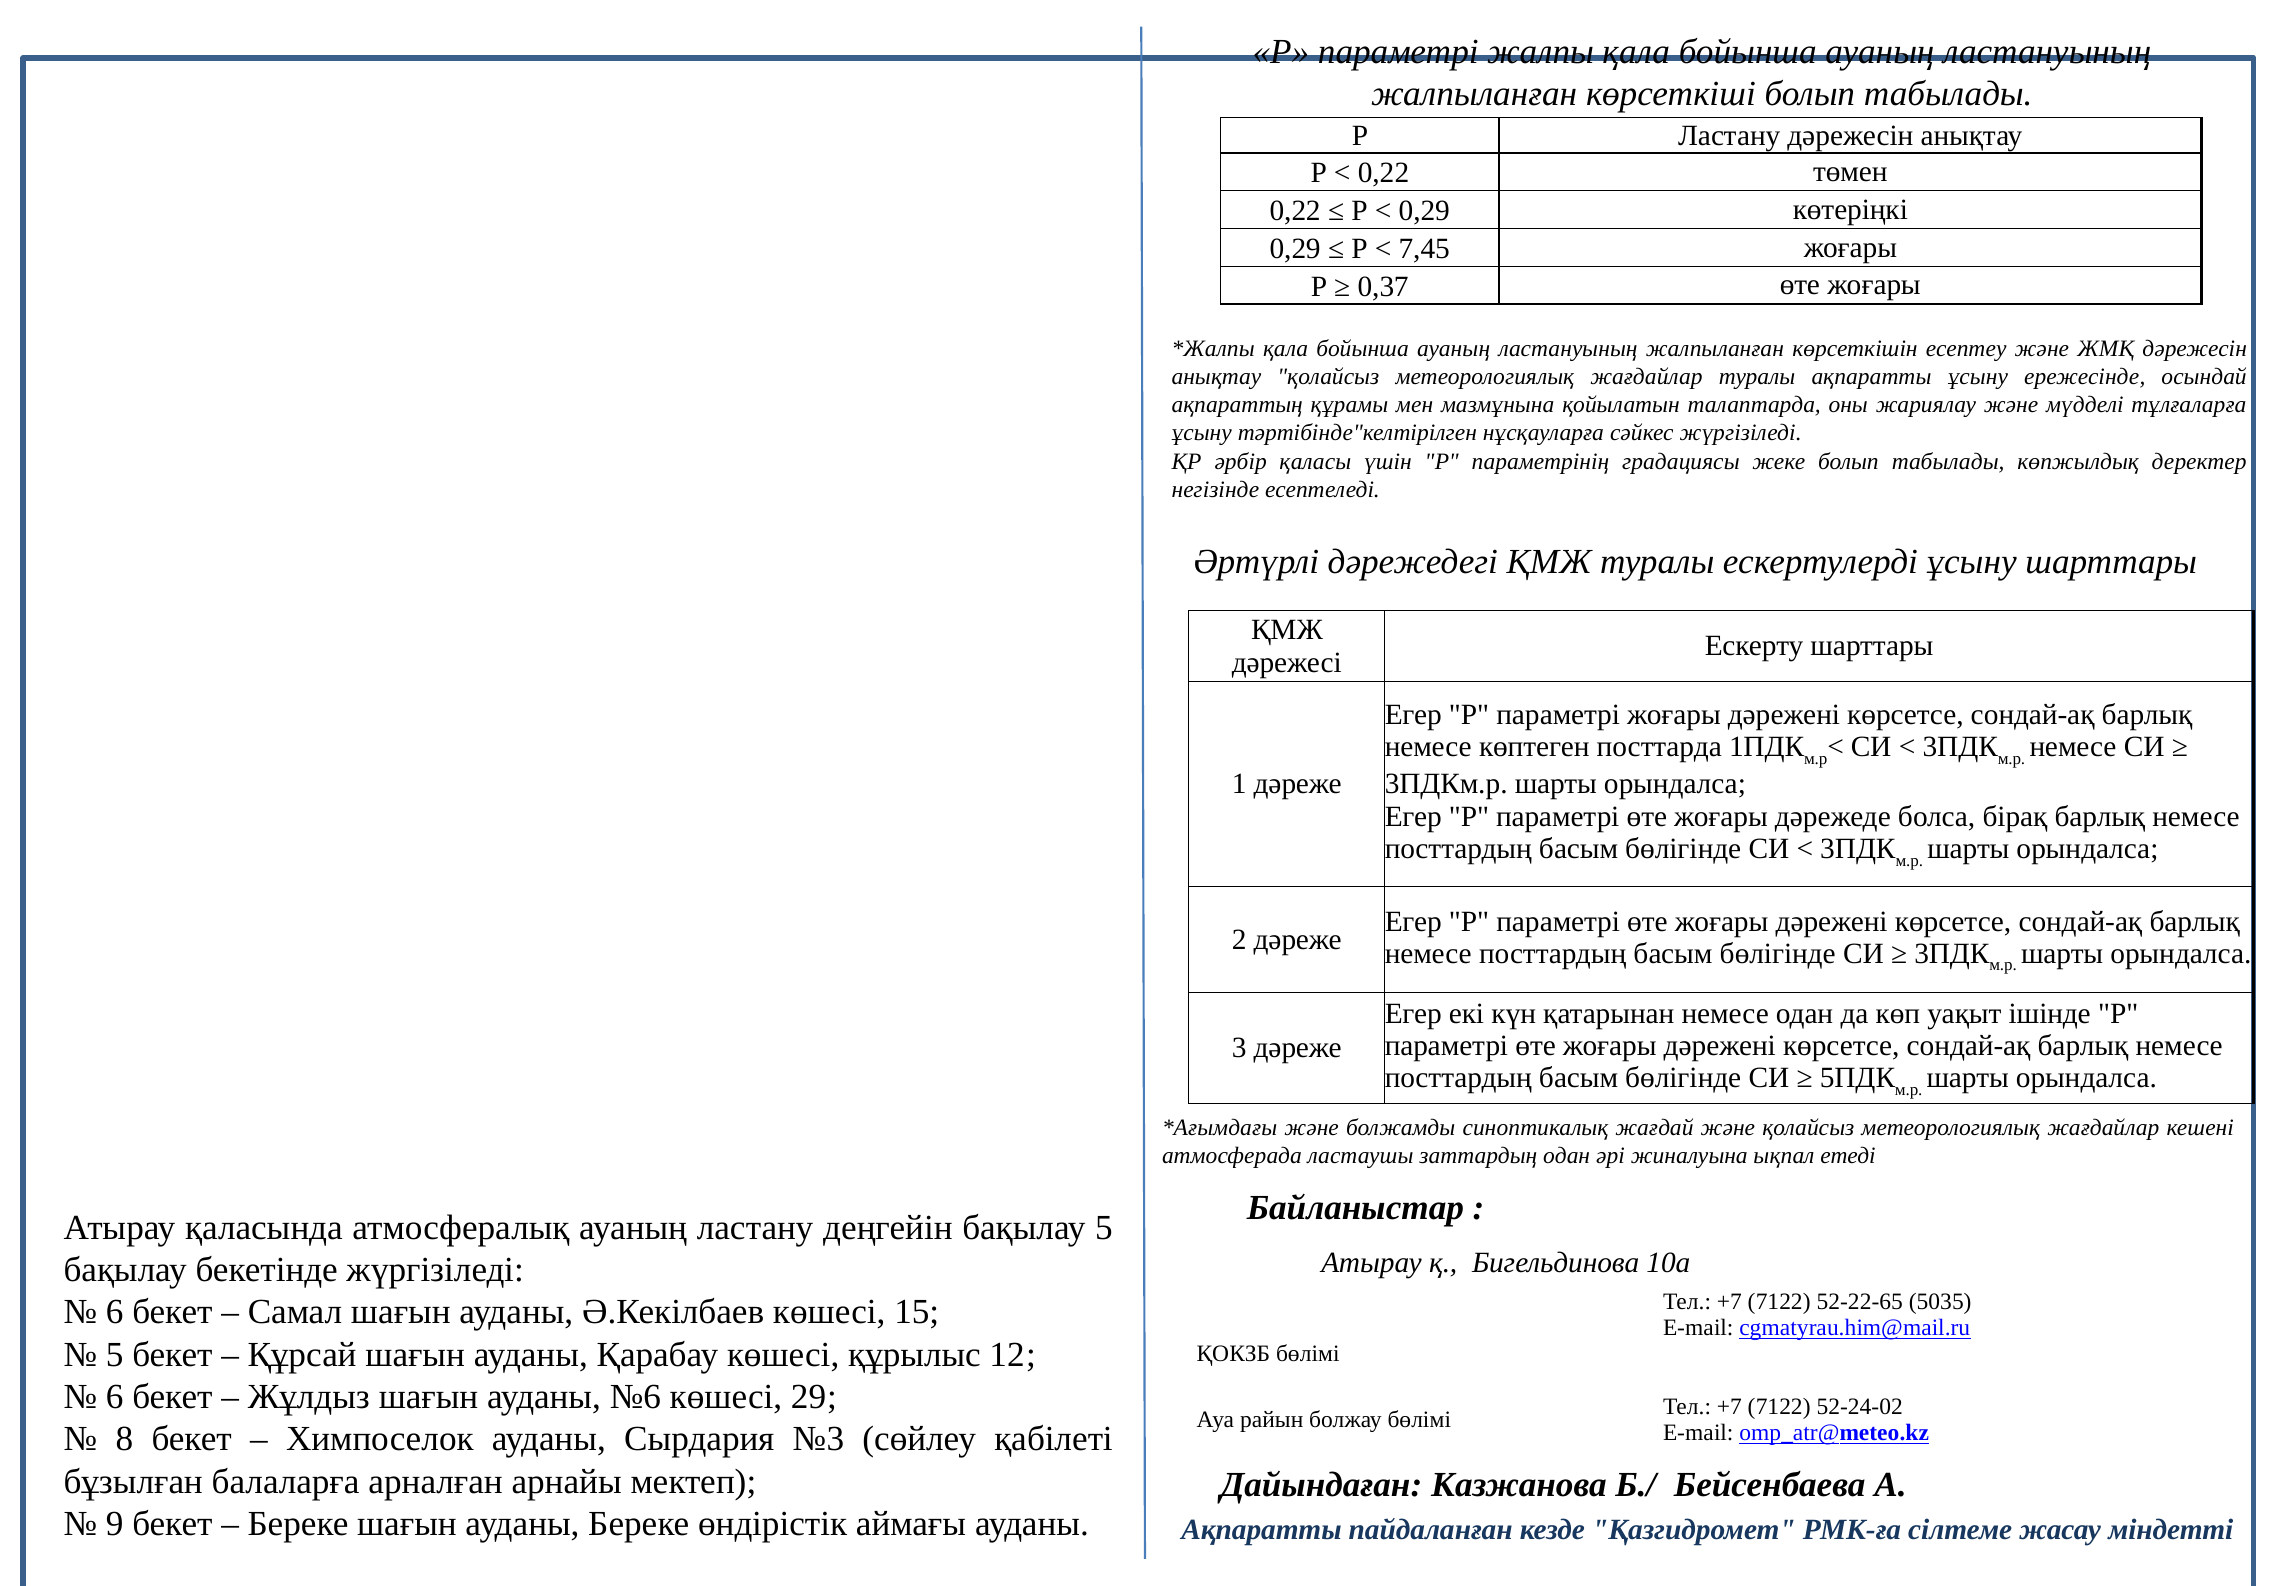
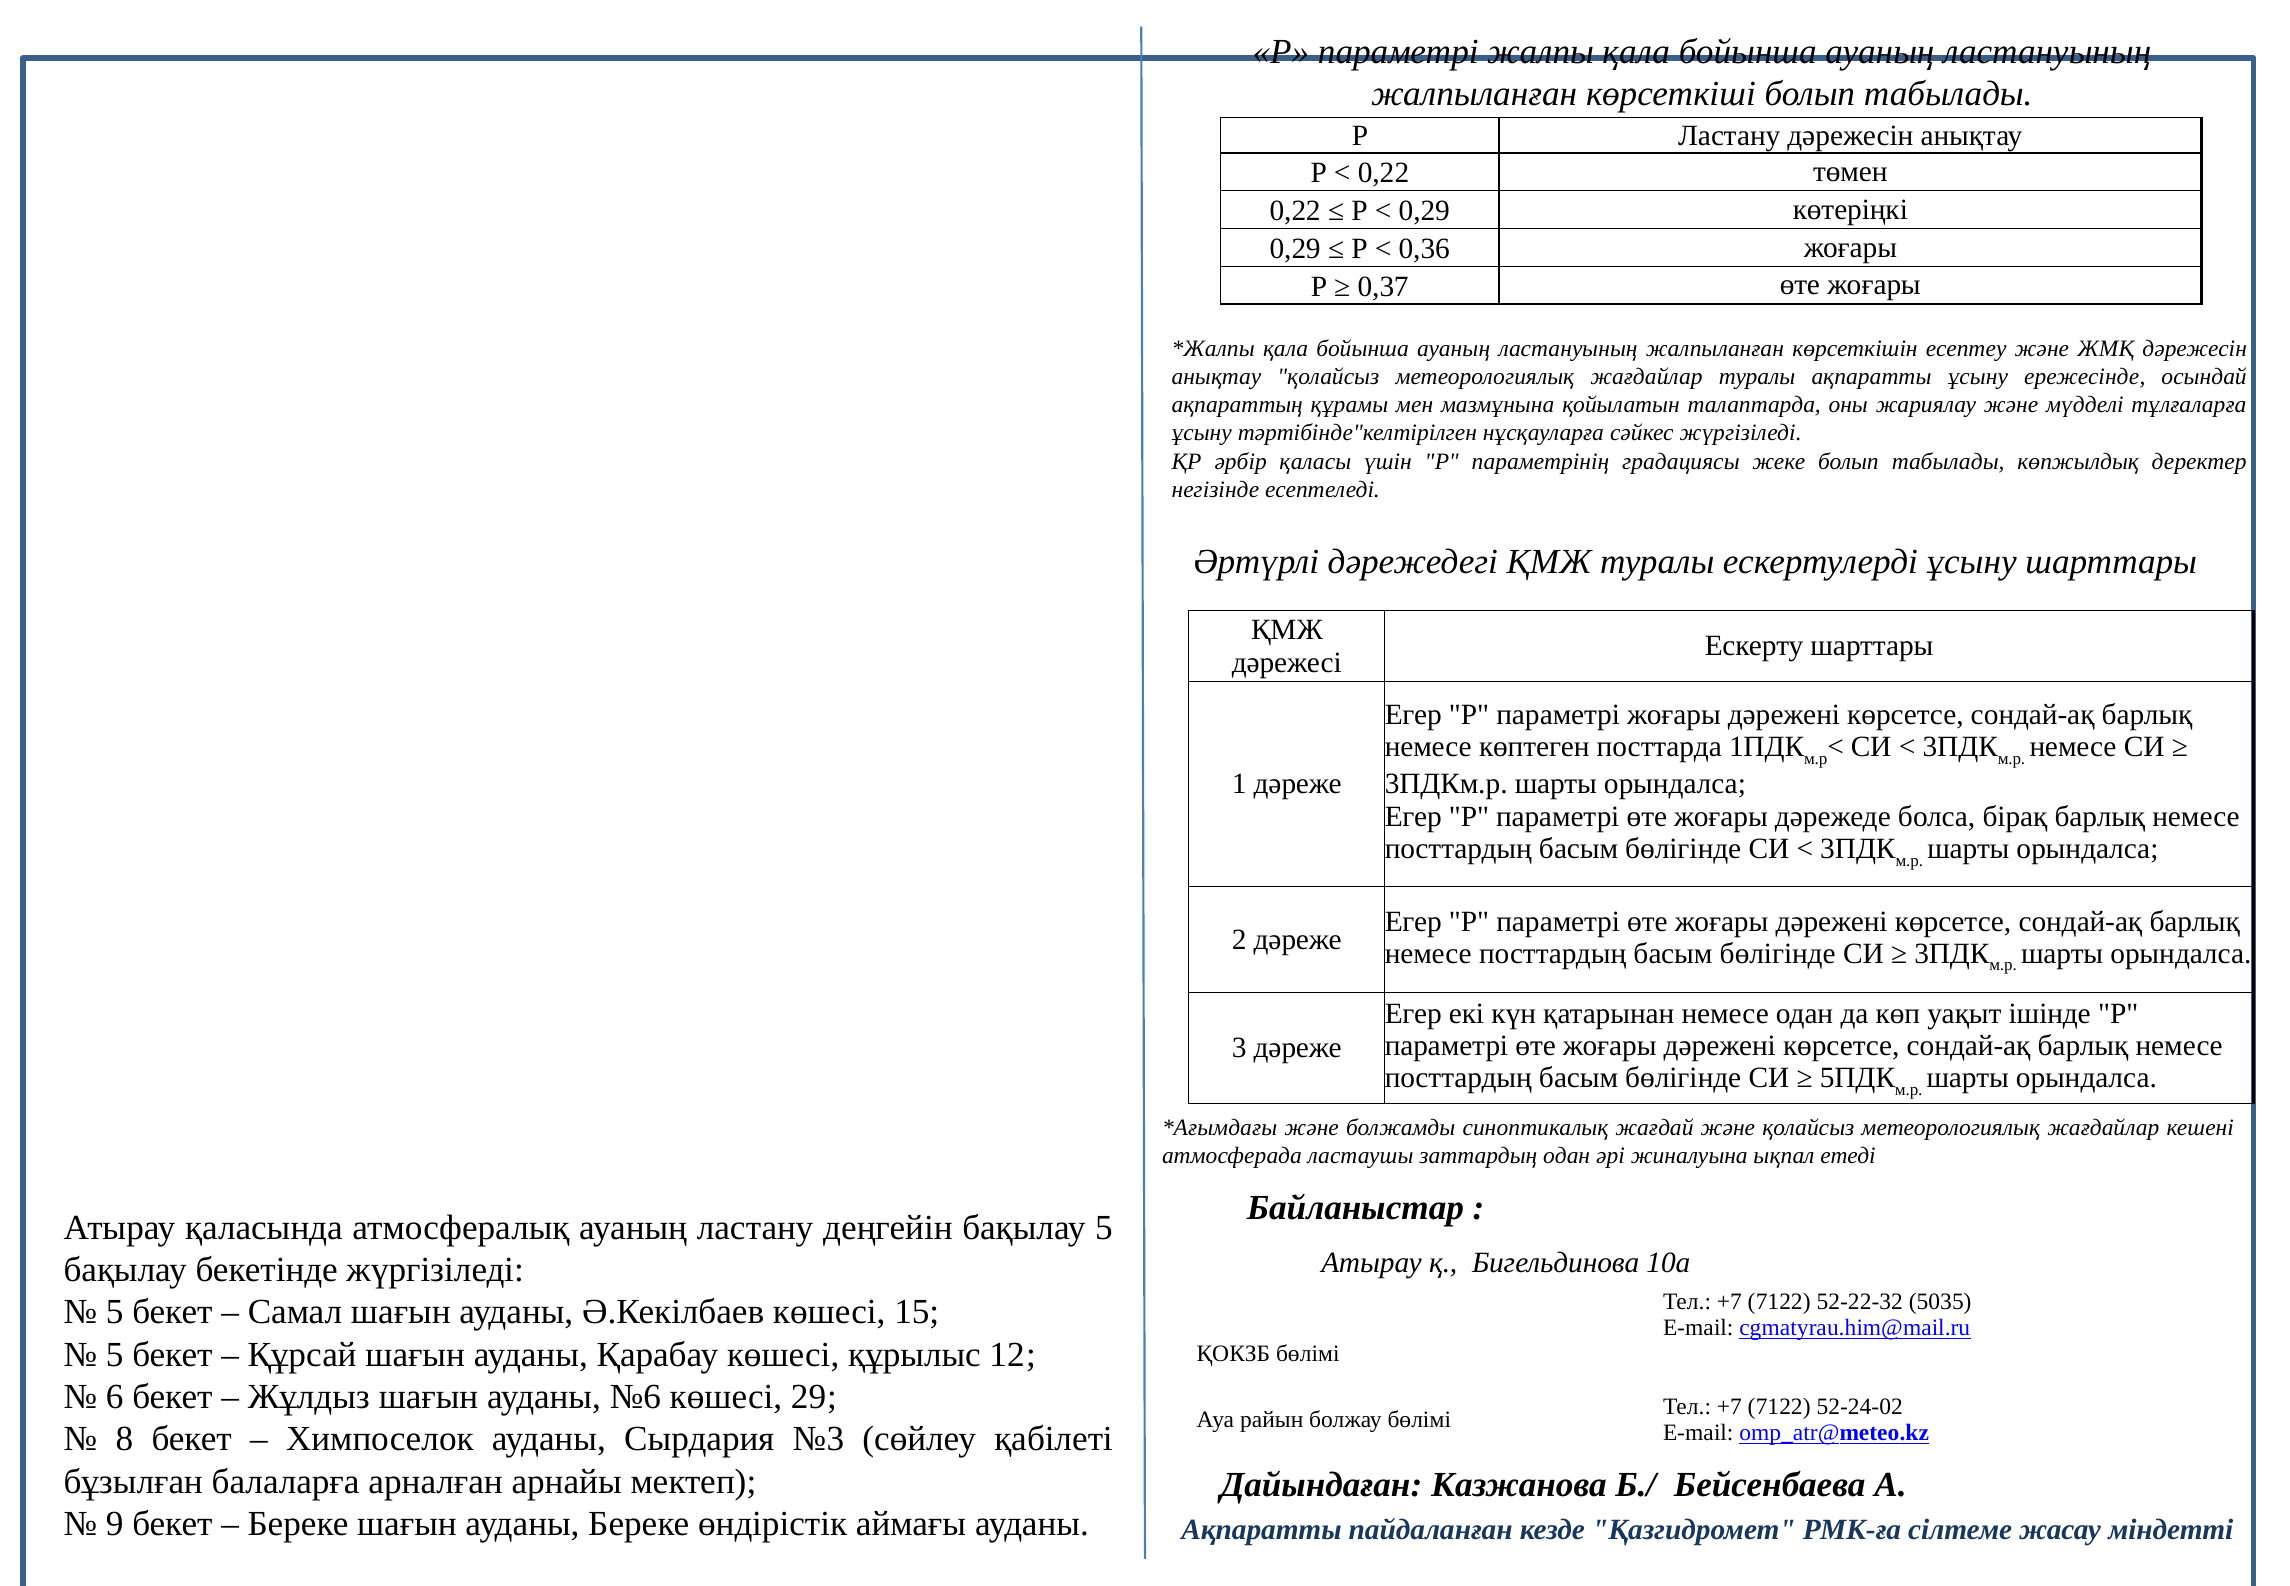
7,45: 7,45 -> 0,36 (1424, 249)
52-22-65: 52-22-65 -> 52-22-32 (1860, 1302)
6: 6 -> 5 (115, 1312)
